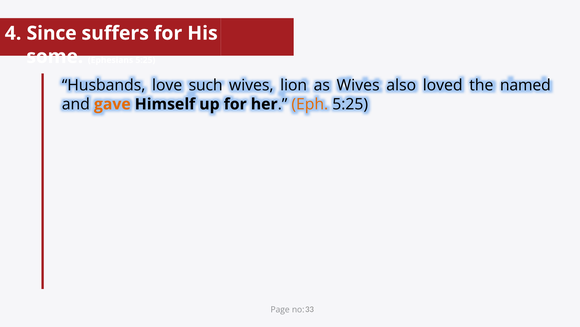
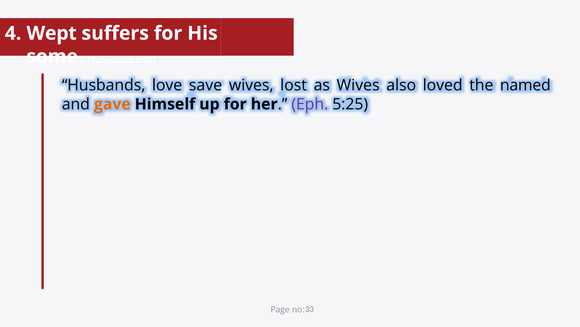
Since: Since -> Wept (52, 33)
such: such -> save (206, 85)
lion: lion -> lost (294, 85)
Eph colour: orange -> purple (310, 104)
